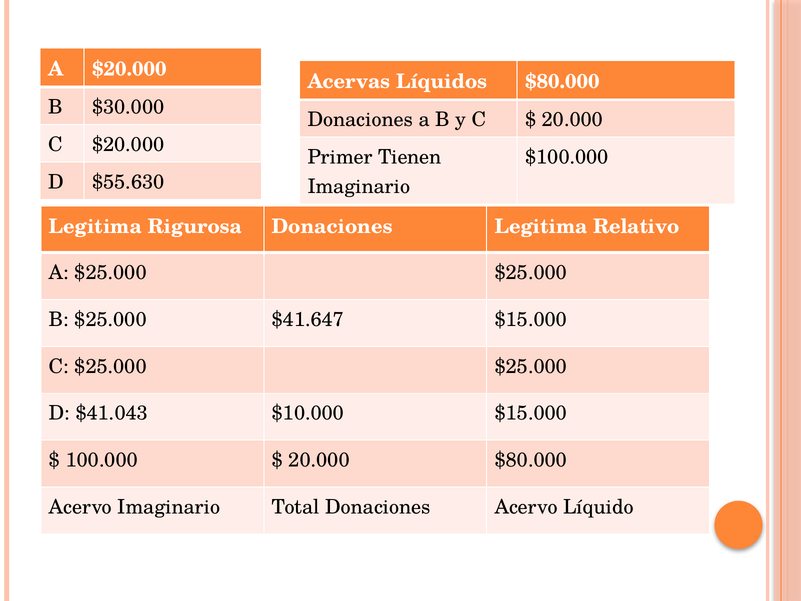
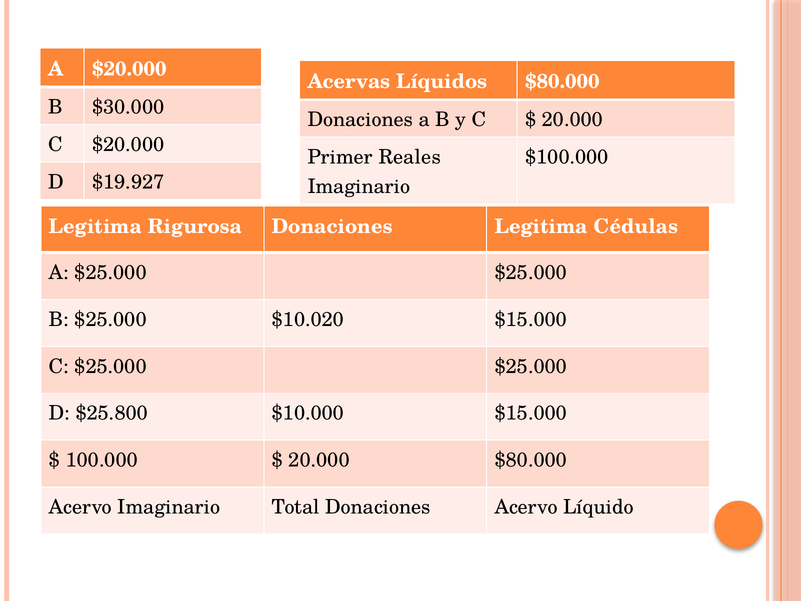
Tienen: Tienen -> Reales (410, 157)
$55.630: $55.630 -> $19.927 (128, 182)
Relativo: Relativo -> Cédulas (636, 227)
$41.647: $41.647 -> $10.020 (308, 320)
$41.043: $41.043 -> $25.800 (112, 413)
